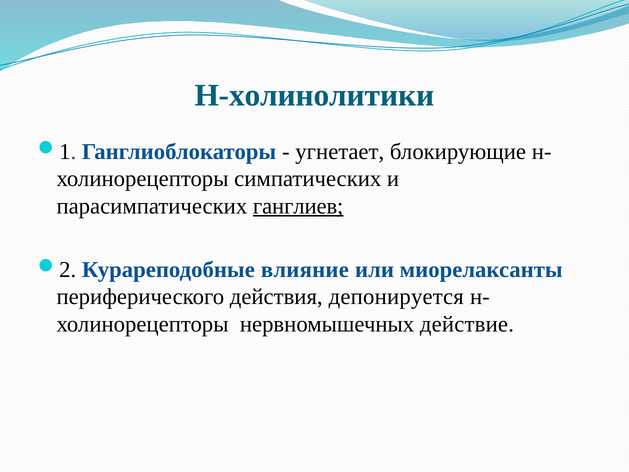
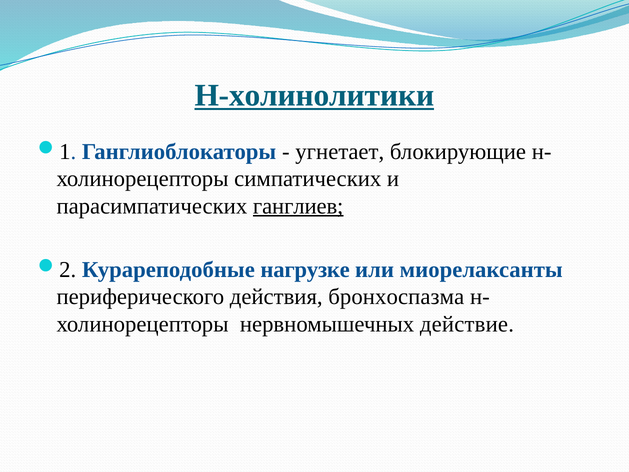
Н-холинолитики underline: none -> present (314, 95)
влияние: влияние -> нагрузке (305, 269)
депонируется: депонируется -> бронхоспазма (396, 297)
